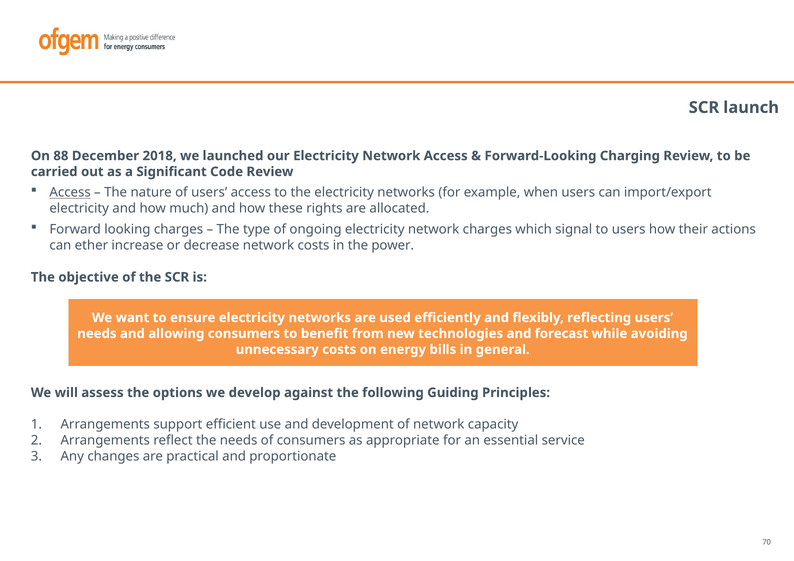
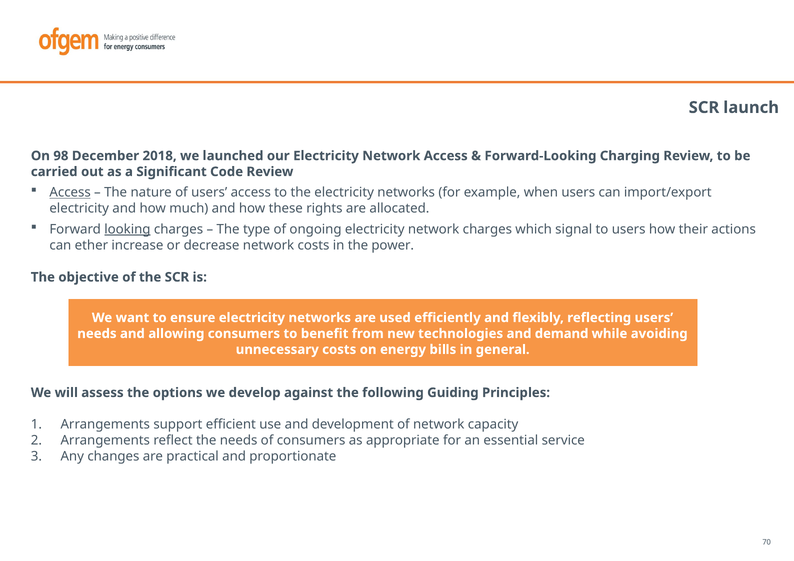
88: 88 -> 98 (61, 156)
looking underline: none -> present (127, 230)
forecast: forecast -> demand (562, 334)
